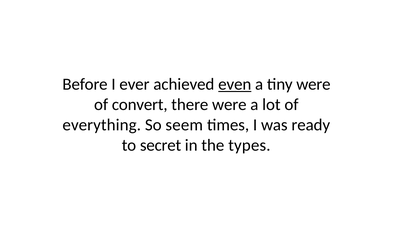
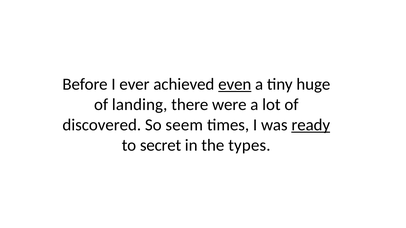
tiny were: were -> huge (313, 84)
convert: convert -> landing (140, 105)
everything: everything -> discovered (102, 125)
ready underline: none -> present (311, 125)
